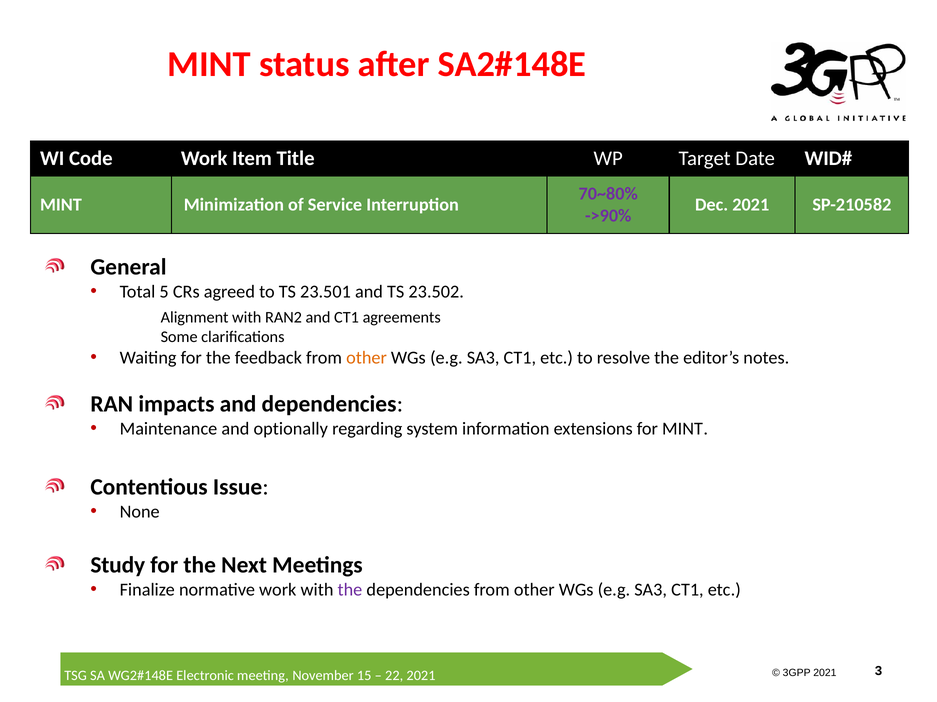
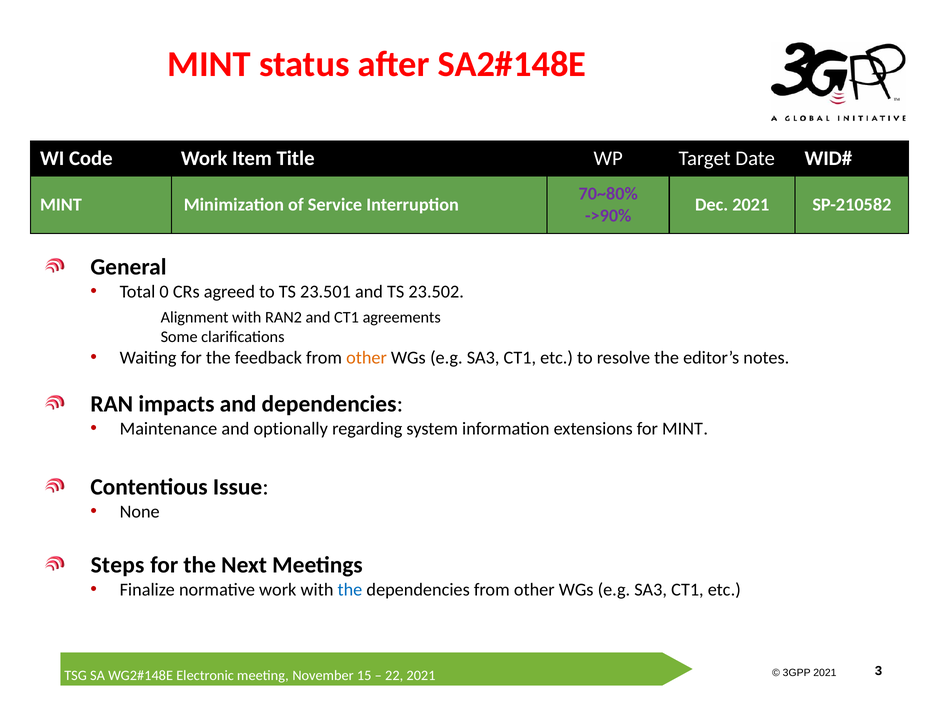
5: 5 -> 0 (164, 292)
Study: Study -> Steps (118, 566)
the colour: purple -> blue (350, 590)
